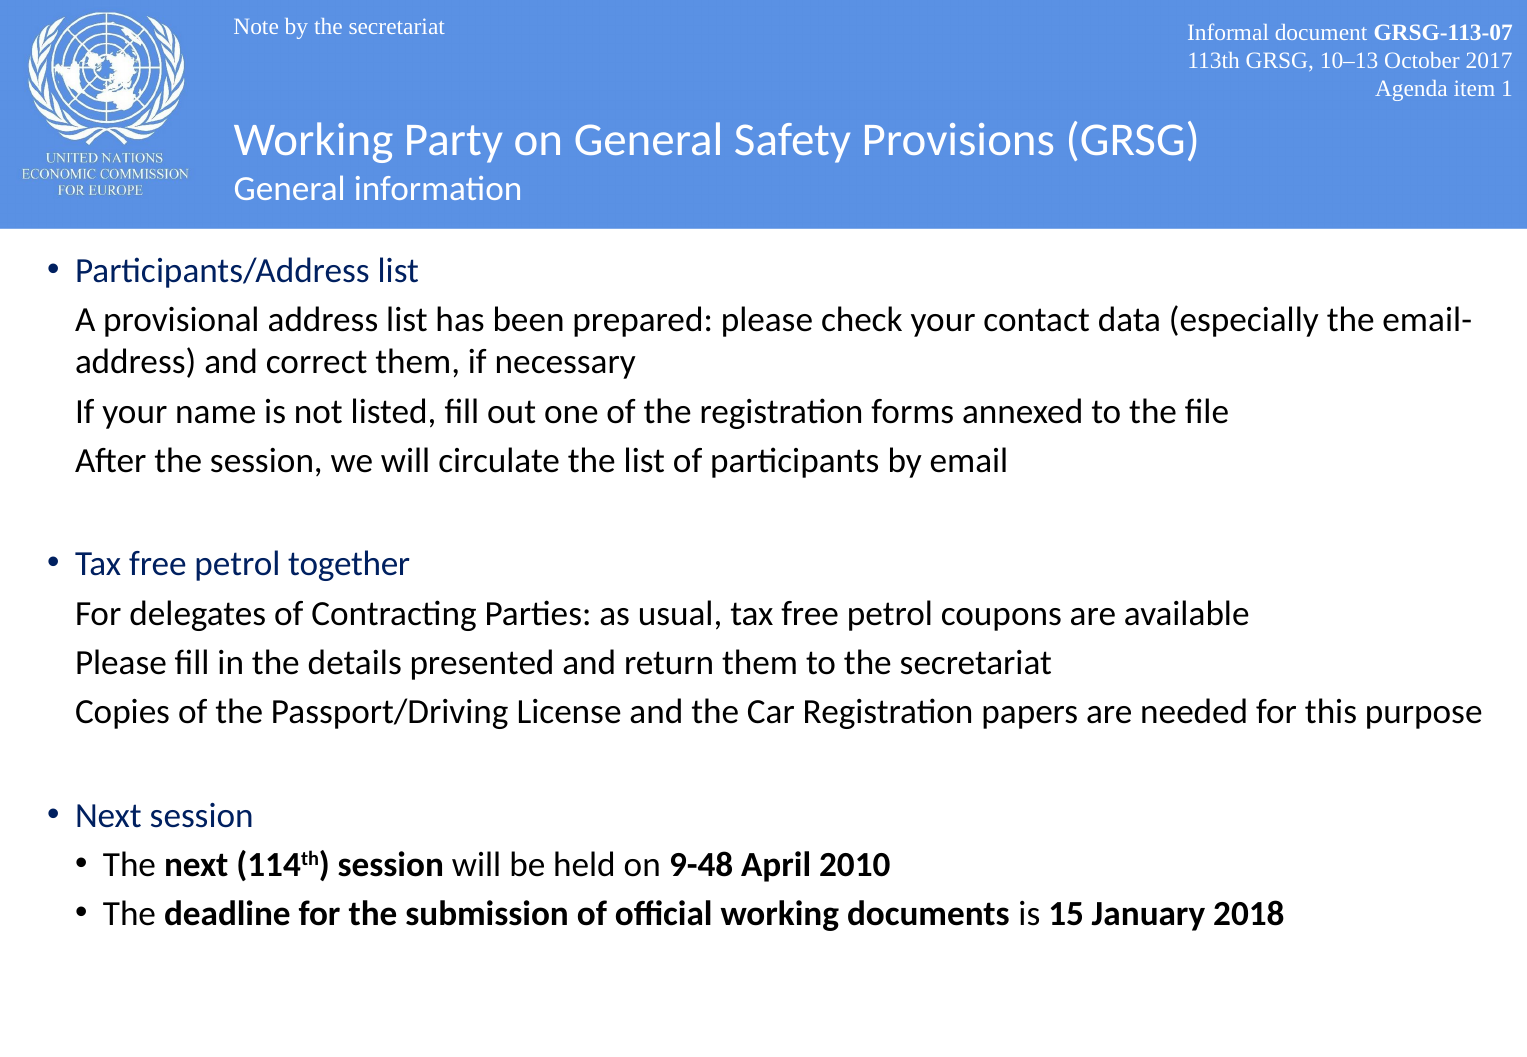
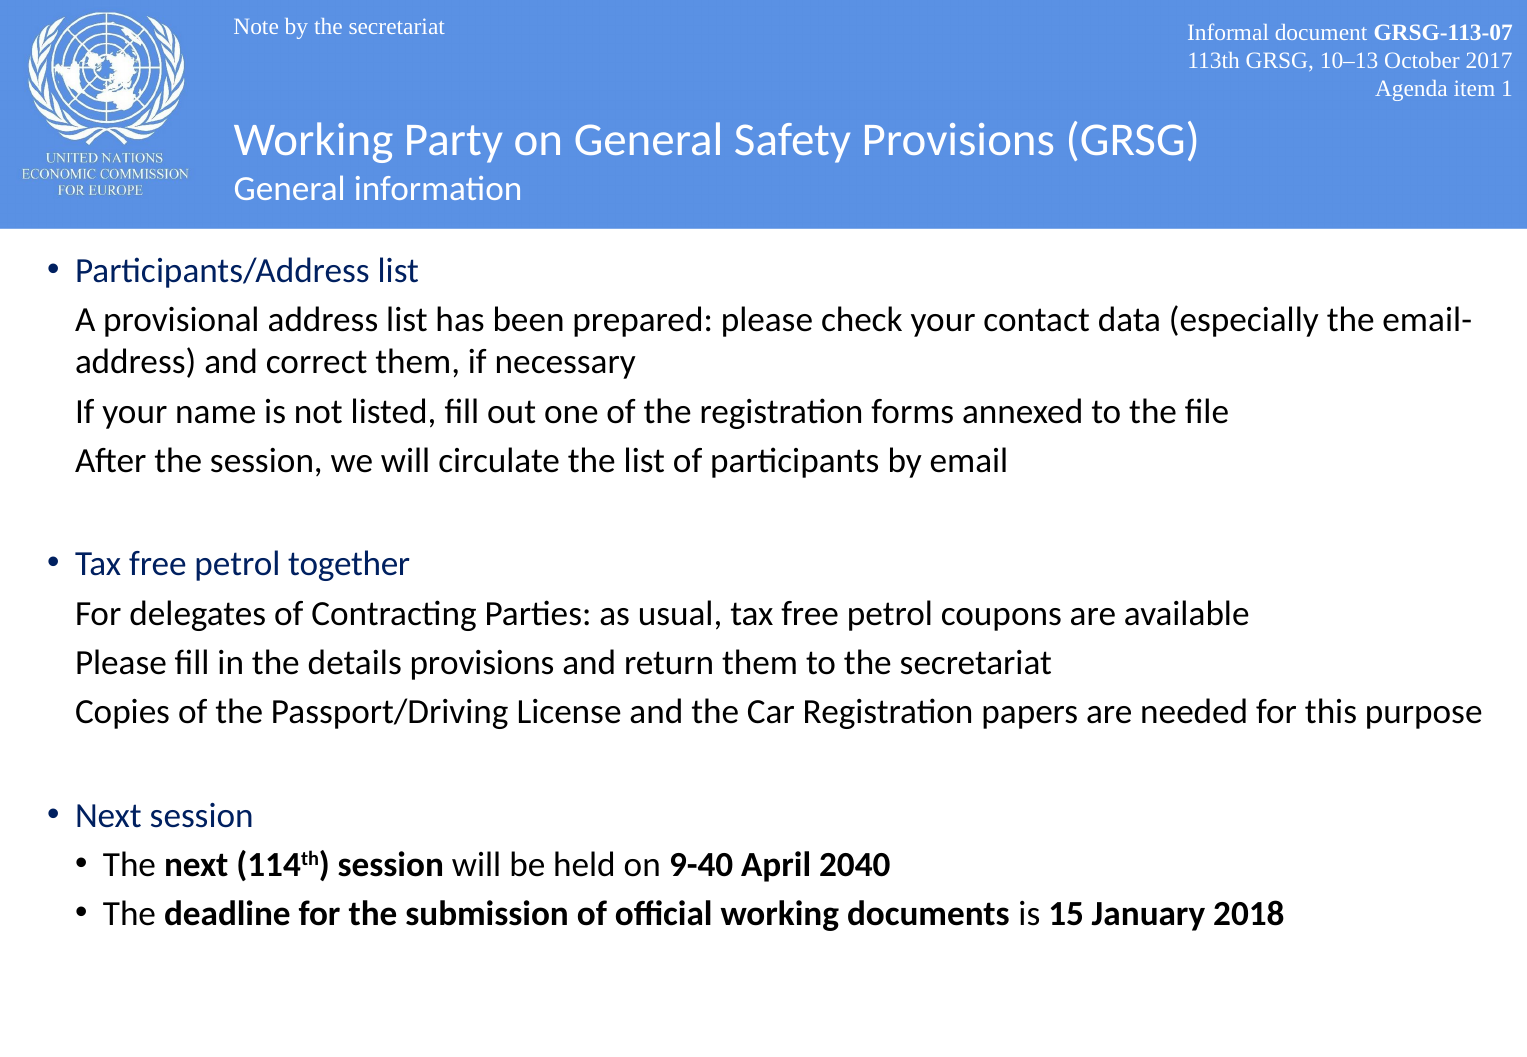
details presented: presented -> provisions (482, 663)
9-48: 9-48 -> 9-40 (701, 865)
2010: 2010 -> 2040 (855, 865)
